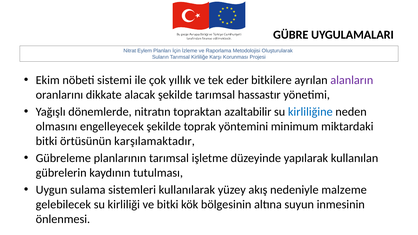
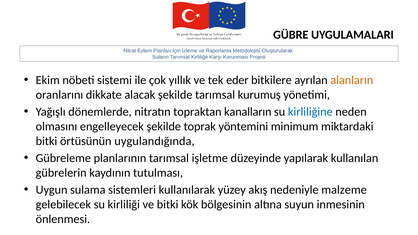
alanların colour: purple -> orange (352, 80)
hassastır: hassastır -> kurumuş (259, 95)
azaltabilir: azaltabilir -> kanalların (248, 112)
karşılamaktadır: karşılamaktadır -> uygulandığında (154, 141)
